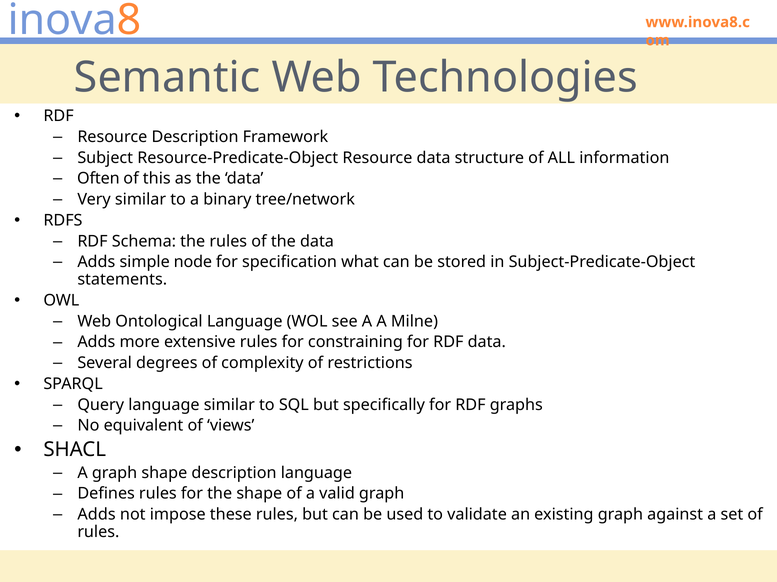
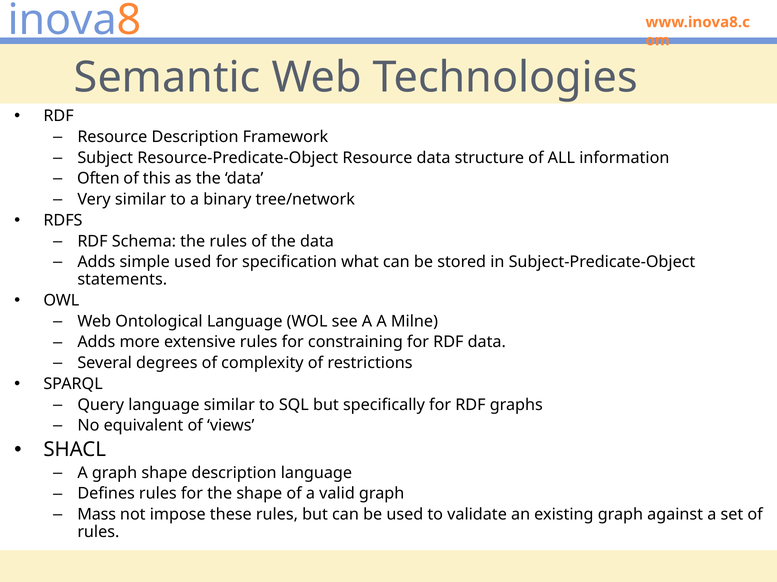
simple node: node -> used (193, 262)
Adds: Adds -> Mass (97, 515)
